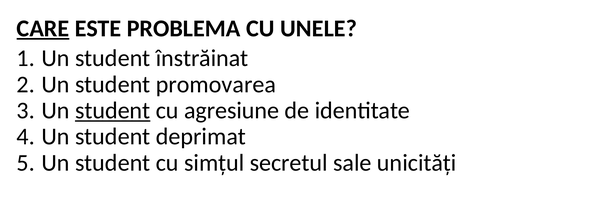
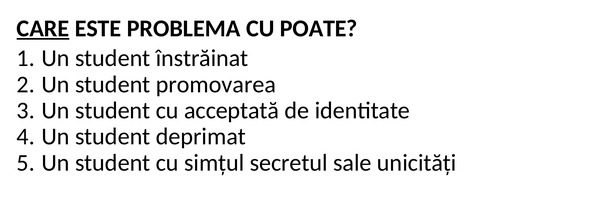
UNELE: UNELE -> POATE (319, 28)
student underline: present -> none (113, 110)
agresiune: agresiune -> acceptată (232, 110)
